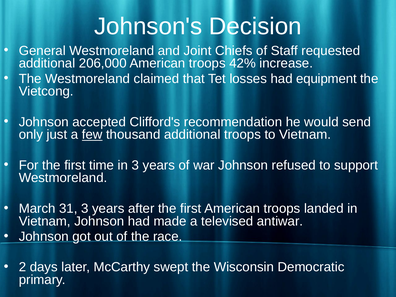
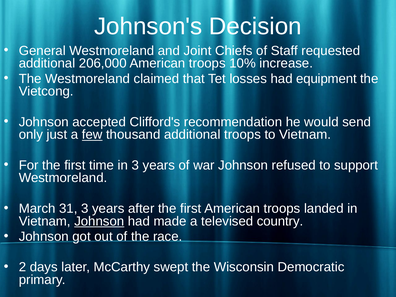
42%: 42% -> 10% (243, 63)
Johnson underline: none -> present (99, 221)
antiwar: antiwar -> country (280, 221)
